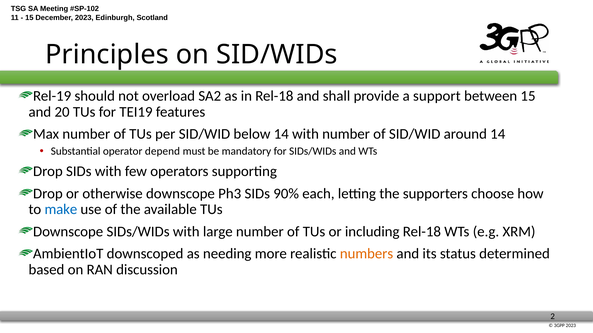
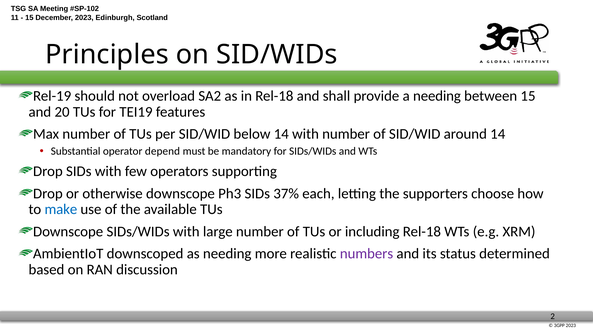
a support: support -> needing (437, 96)
90%: 90% -> 37% (286, 194)
numbers colour: orange -> purple (367, 254)
